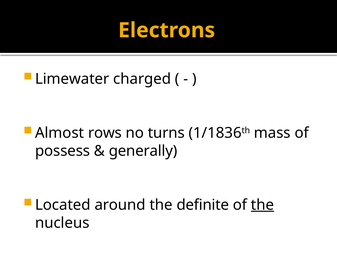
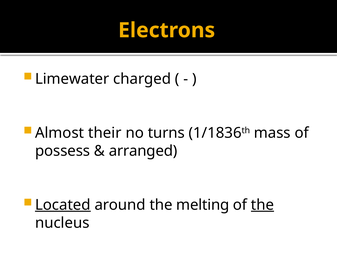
rows: rows -> their (105, 133)
generally: generally -> arranged (143, 151)
Located underline: none -> present (63, 205)
definite: definite -> melting (203, 205)
